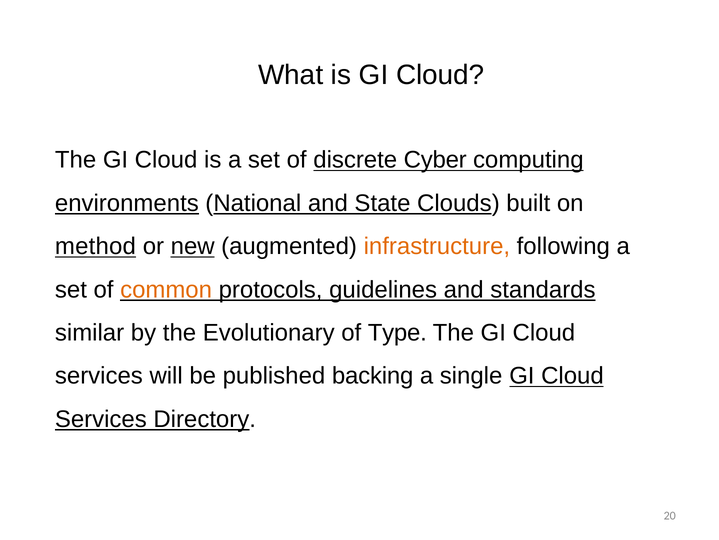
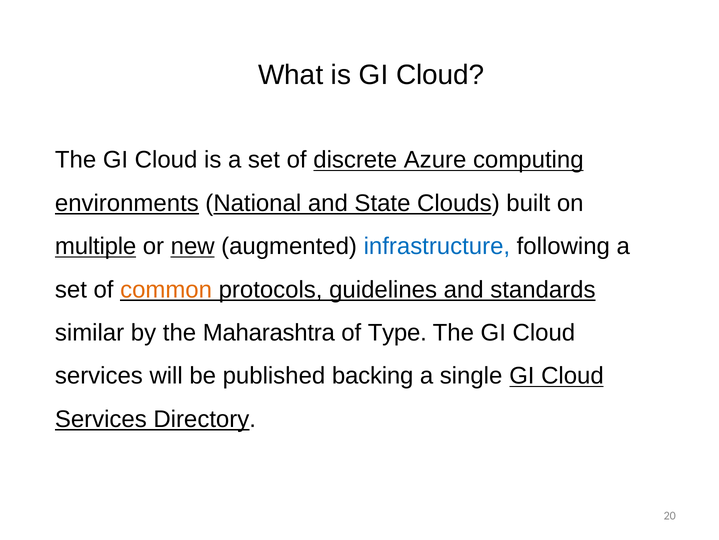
Cyber: Cyber -> Azure (435, 160)
method: method -> multiple (96, 246)
infrastructure colour: orange -> blue (437, 246)
Evolutionary: Evolutionary -> Maharashtra (269, 332)
